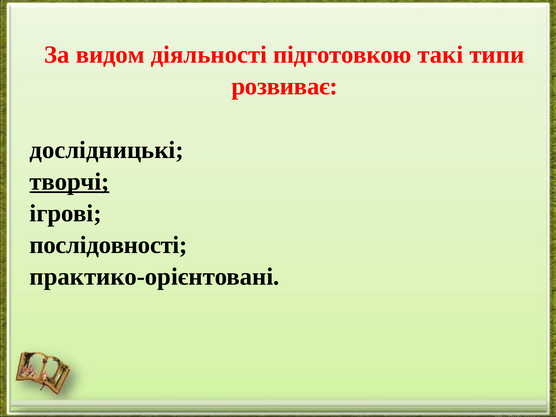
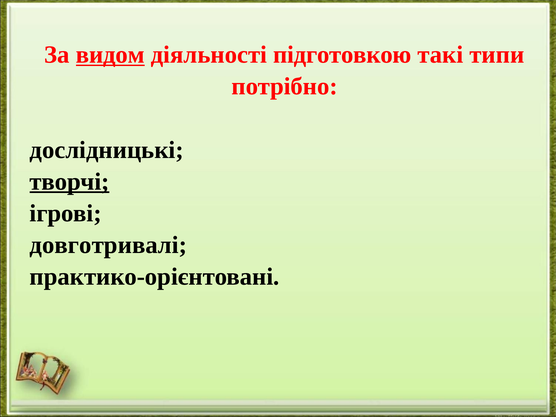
видом underline: none -> present (110, 55)
розвиває: розвиває -> потрібно (285, 86)
послідовності: послідовності -> довготривалі (108, 245)
